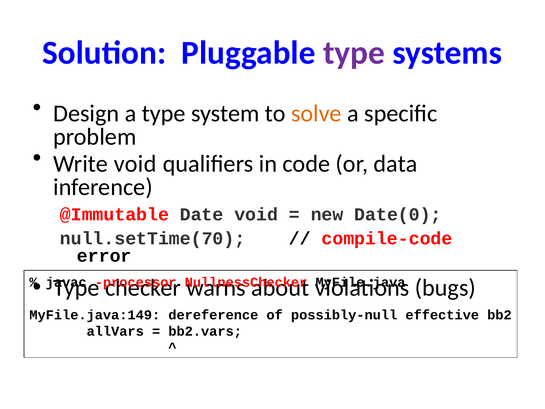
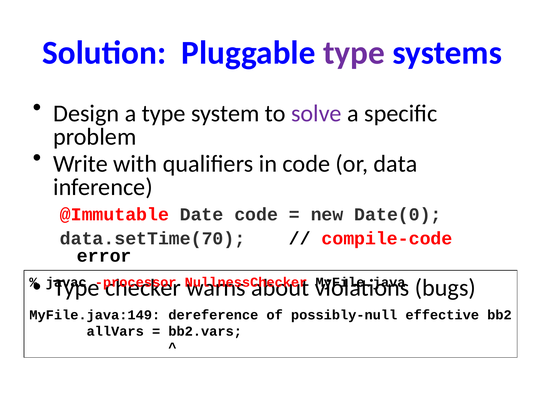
solve colour: orange -> purple (316, 113)
Write void: void -> with (135, 164)
Date void: void -> code (256, 214)
null.setTime(70: null.setTime(70 -> data.setTime(70 (153, 238)
